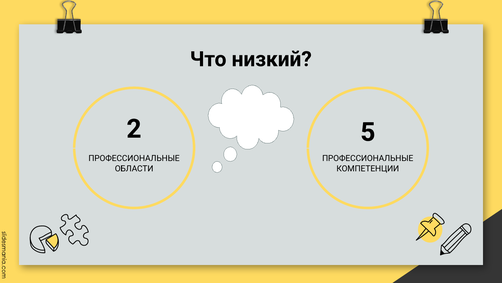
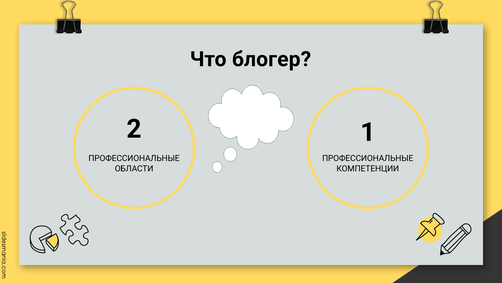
низкий: низкий -> блогер (272, 59)
5: 5 -> 1 (368, 132)
